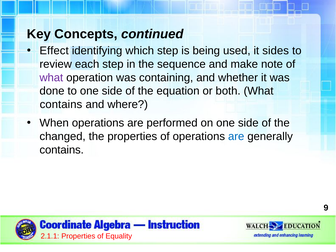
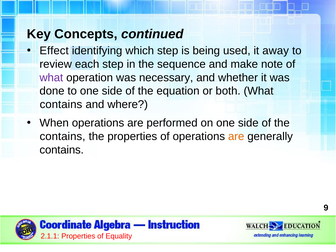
sides: sides -> away (276, 51)
containing: containing -> necessary (166, 78)
changed: changed -> contains (63, 136)
are colour: blue -> orange (236, 136)
